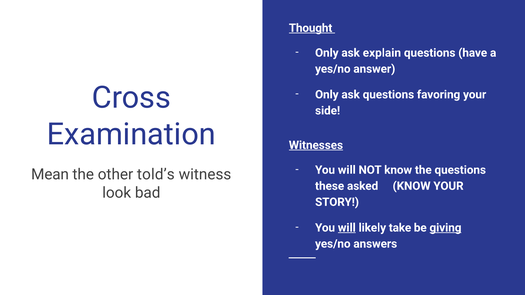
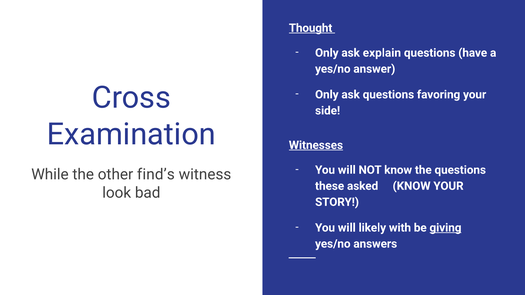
Mean: Mean -> While (50, 175)
told’s: told’s -> find’s (156, 175)
will underline: present -> none (347, 228)
take: take -> with (400, 228)
